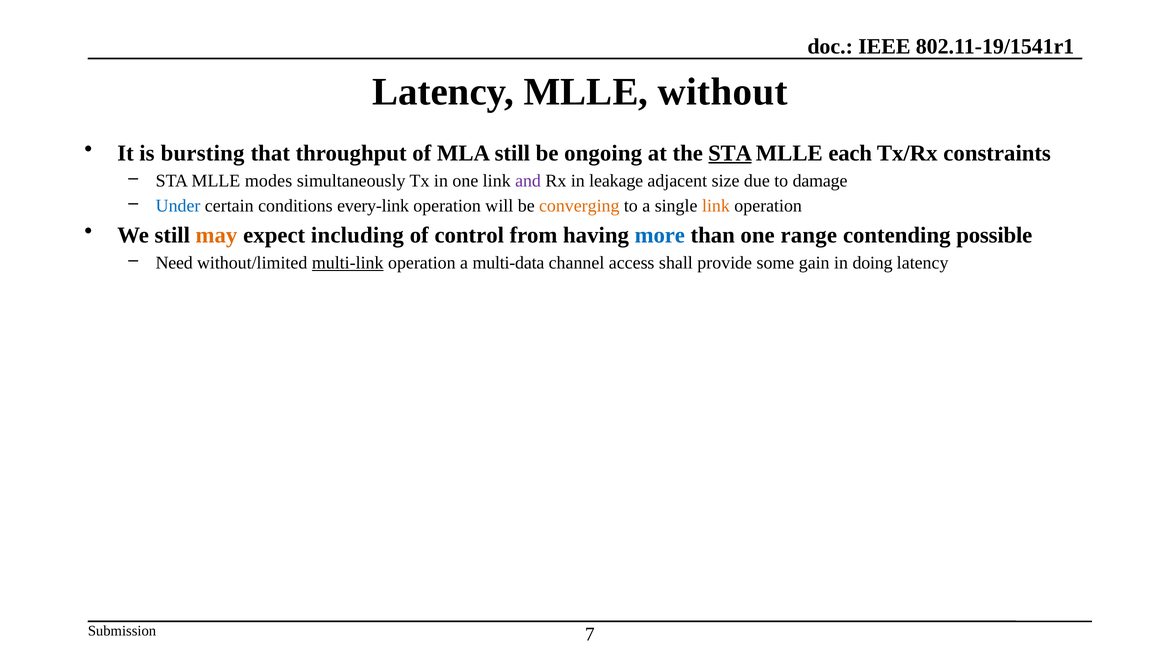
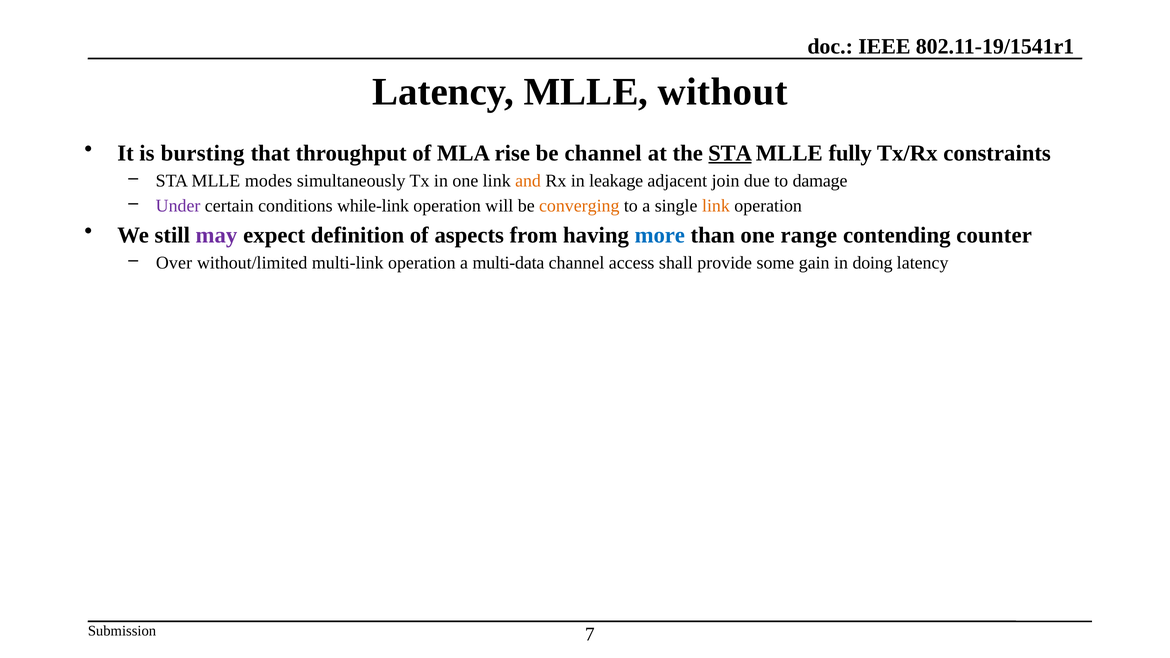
MLA still: still -> rise (512, 153)
be ongoing: ongoing -> channel (603, 153)
each: each -> fully (850, 153)
and colour: purple -> orange (528, 181)
size: size -> join (726, 181)
Under colour: blue -> purple (178, 206)
every-link: every-link -> while-link (373, 206)
may colour: orange -> purple (216, 235)
including: including -> definition (358, 235)
control: control -> aspects (469, 235)
possible: possible -> counter (994, 235)
Need: Need -> Over (174, 263)
multi-link underline: present -> none (348, 263)
